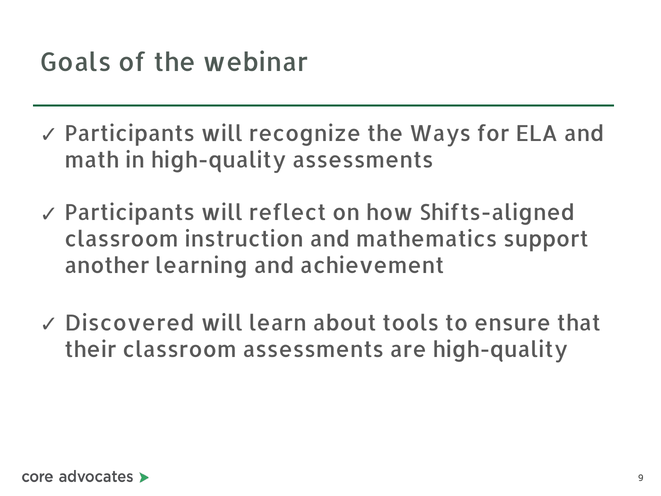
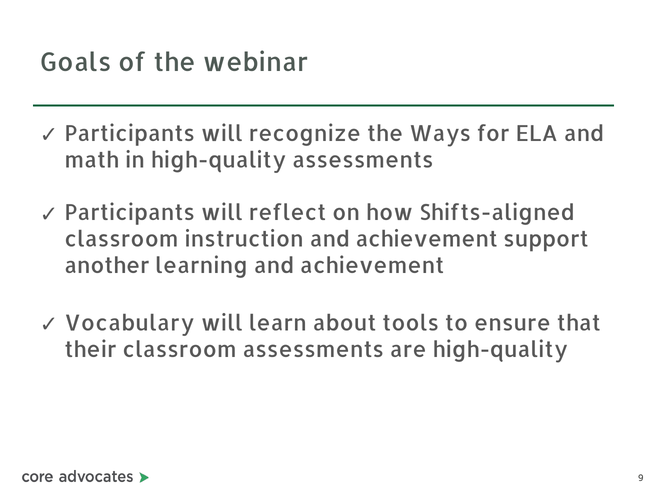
instruction and mathematics: mathematics -> achievement (427, 240)
Discovered: Discovered -> Vocabulary (130, 323)
